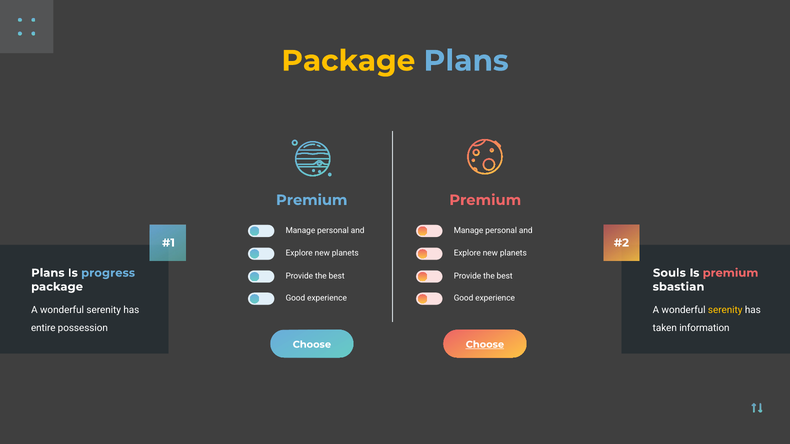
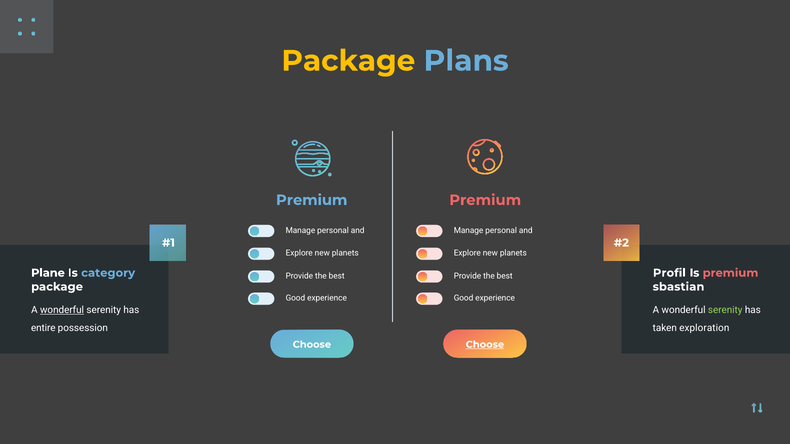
Plans: Plans -> Plane (48, 273)
progress: progress -> category (108, 273)
Souls: Souls -> Profil (669, 273)
wonderful underline: none -> present (62, 310)
serenity colour: yellow -> light green (725, 310)
information: information -> exploration (704, 328)
